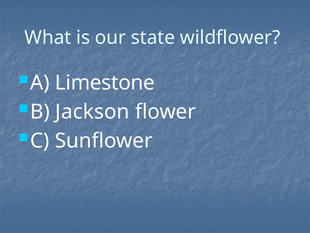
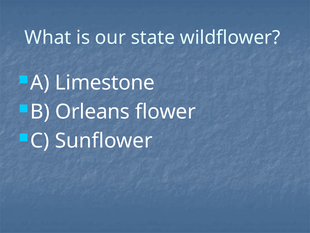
Jackson: Jackson -> Orleans (93, 111)
